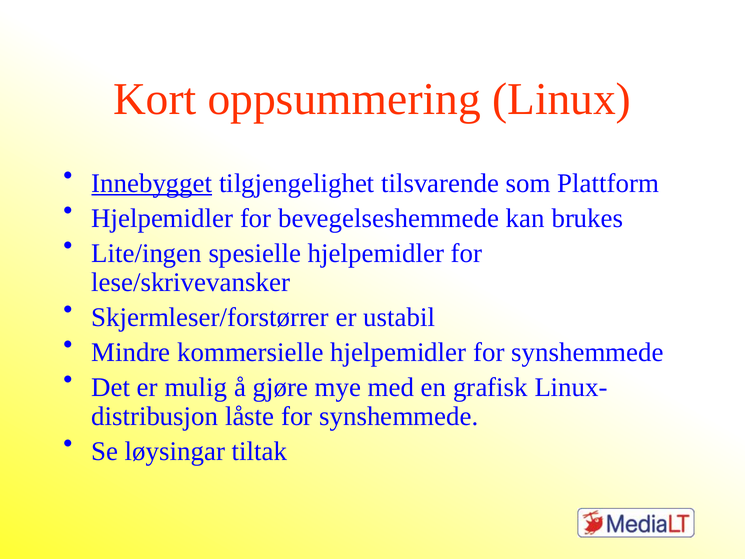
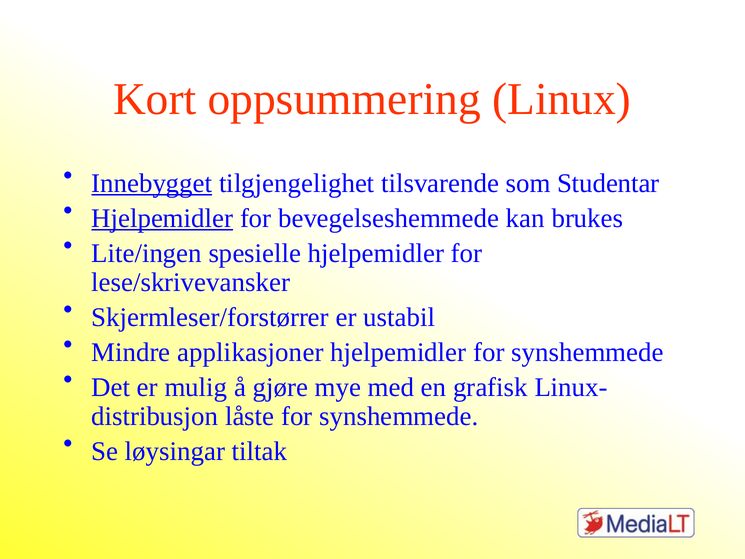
Plattform: Plattform -> Studentar (608, 183)
Hjelpemidler underline: none -> present (162, 218)
kommersielle: kommersielle -> applikasjoner (250, 352)
